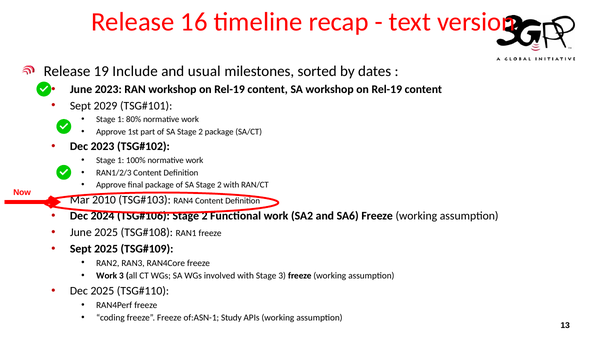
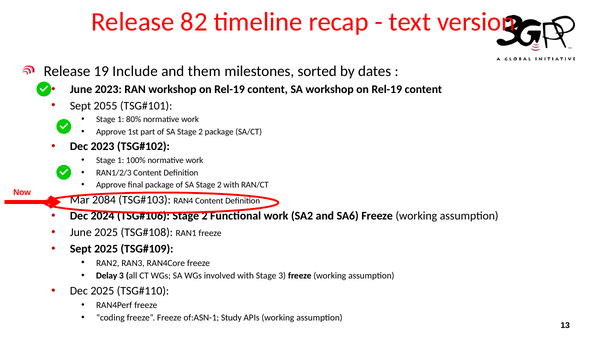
16: 16 -> 82 (194, 22)
usual: usual -> them (204, 71)
2029: 2029 -> 2055 (106, 106)
2010: 2010 -> 2084 (104, 199)
Work: Work -> Delay (107, 275)
